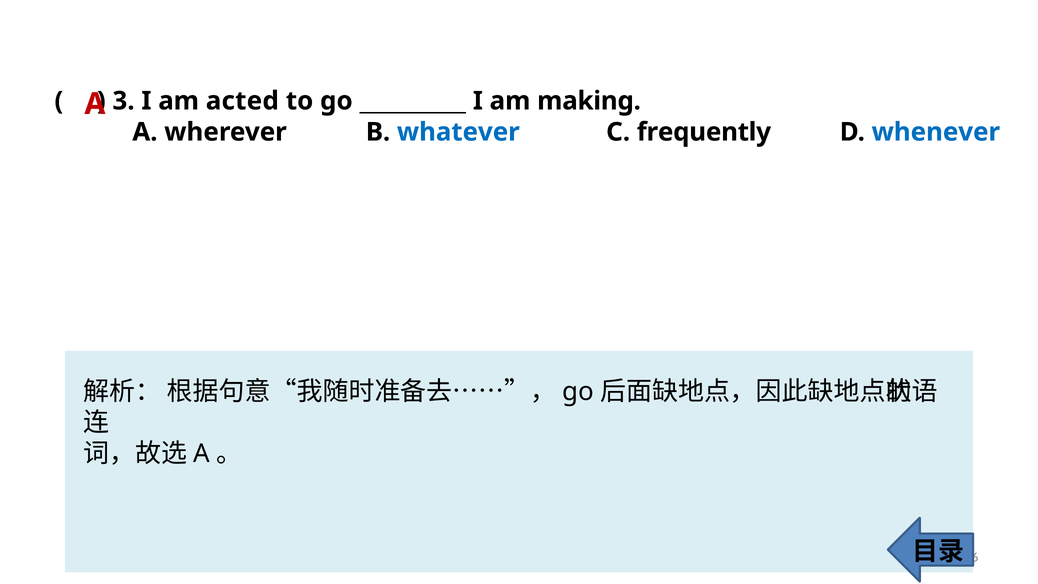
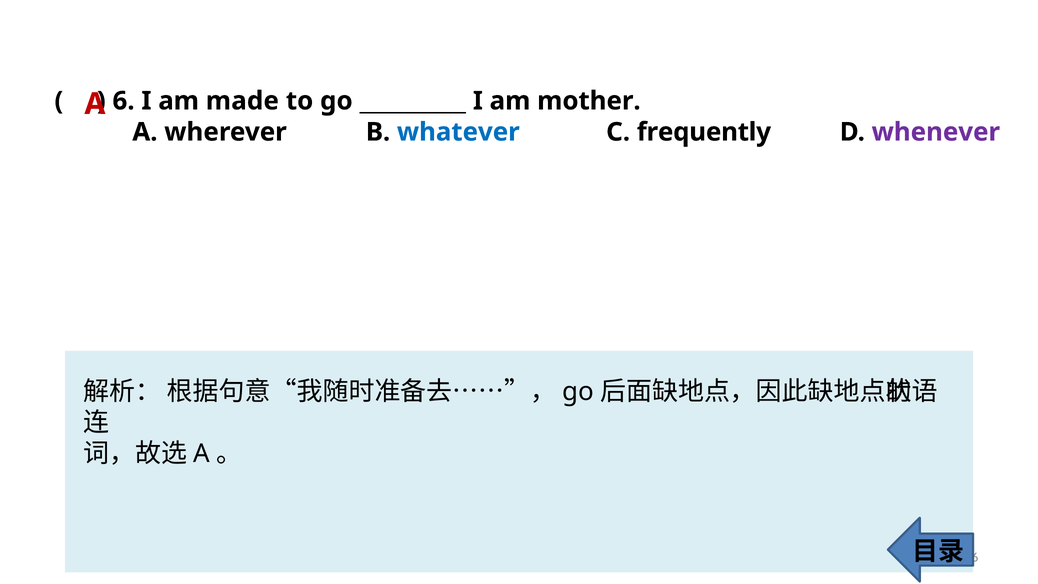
3: 3 -> 6 (124, 101)
acted: acted -> made (242, 101)
making: making -> mother (589, 101)
whenever colour: blue -> purple (936, 132)
